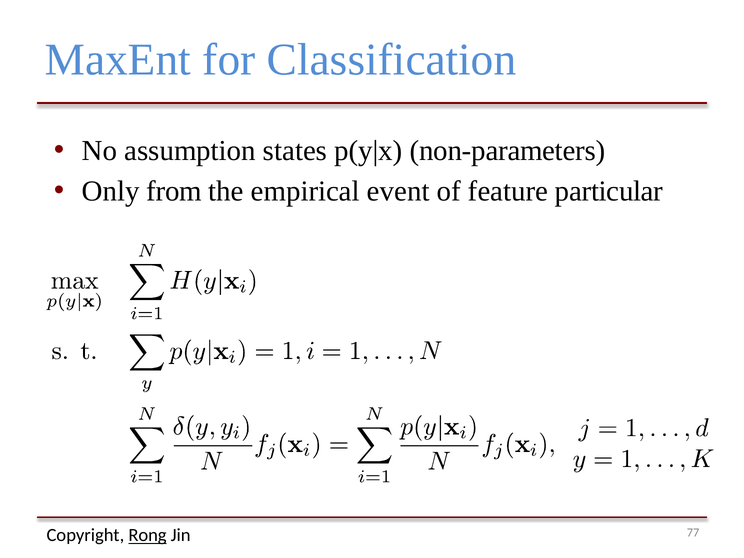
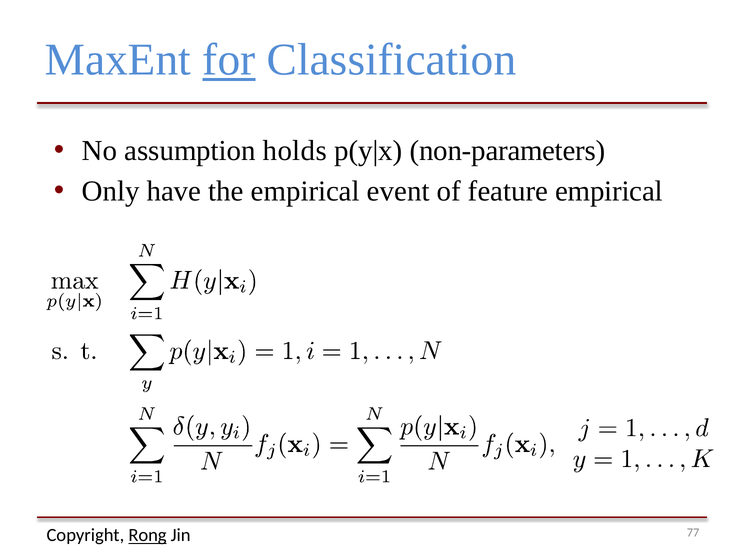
for underline: none -> present (229, 60)
states: states -> holds (295, 151)
from: from -> have (174, 191)
feature particular: particular -> empirical (609, 191)
